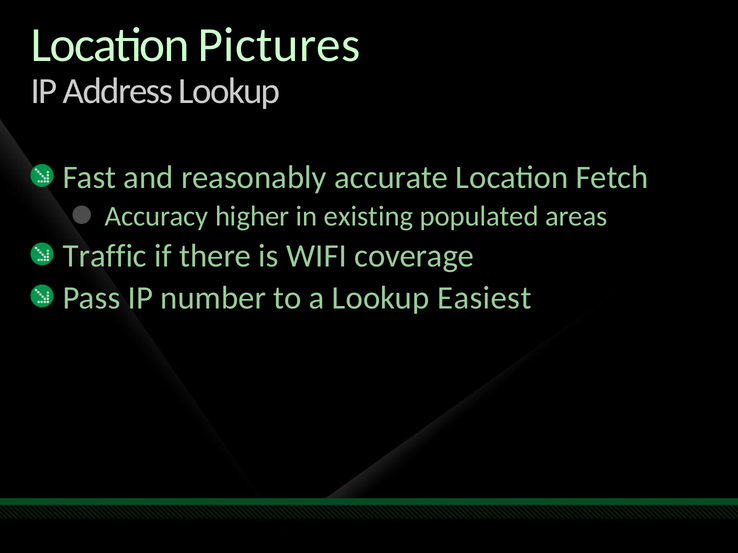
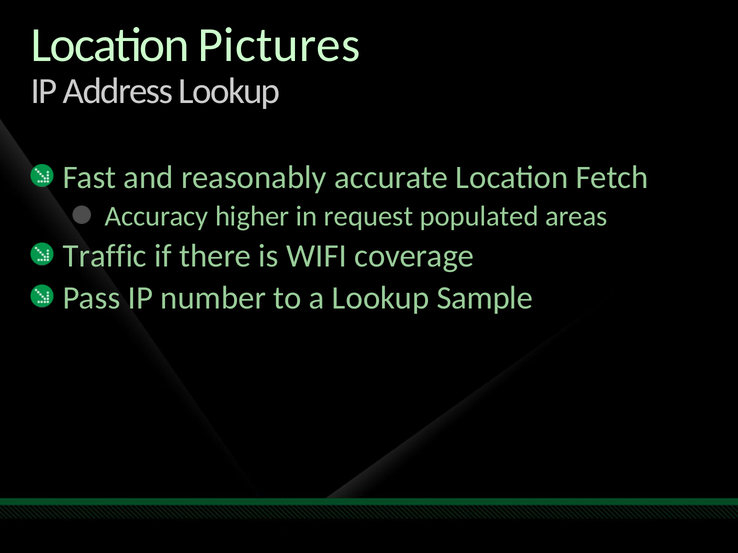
existing: existing -> request (369, 217)
Easiest: Easiest -> Sample (485, 298)
